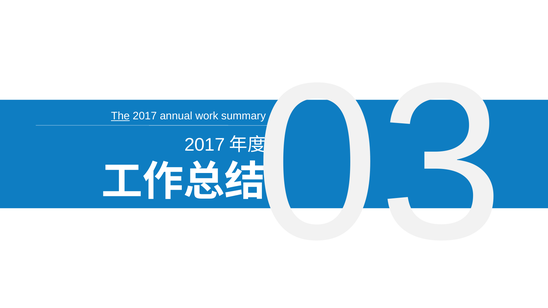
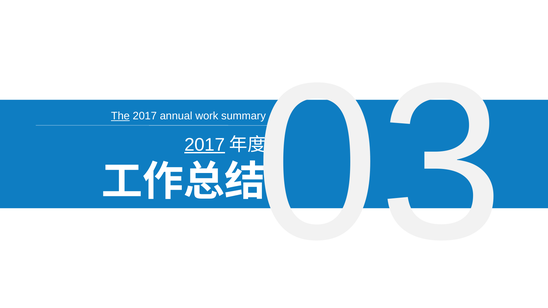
2017 underline: none -> present (205, 145)
